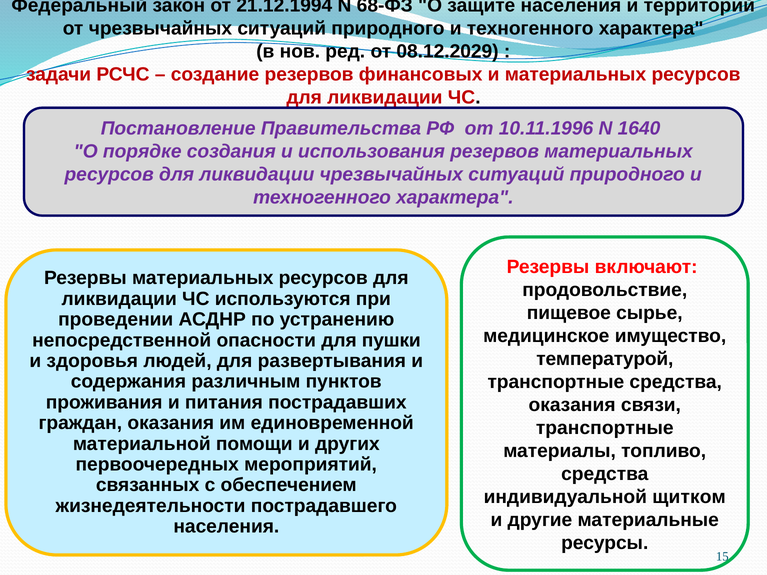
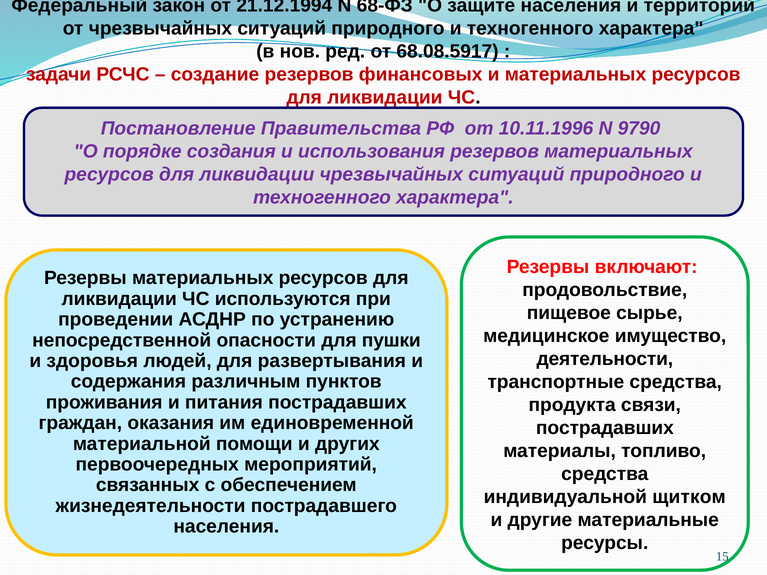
08.12.2029: 08.12.2029 -> 68.08.5917 (448, 52)
1640: 1640 -> 9790 (639, 129)
температурой: температурой -> деятельности (605, 359)
оказания: оказания -> продукта (572, 405)
транспортные: транспортные -> пострадавших (605, 428)
